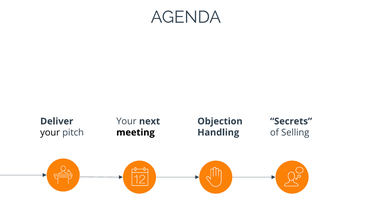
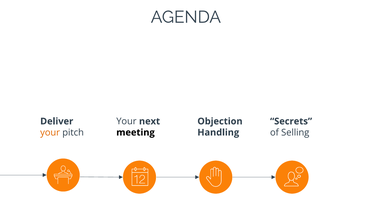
your colour: black -> orange (50, 133)
